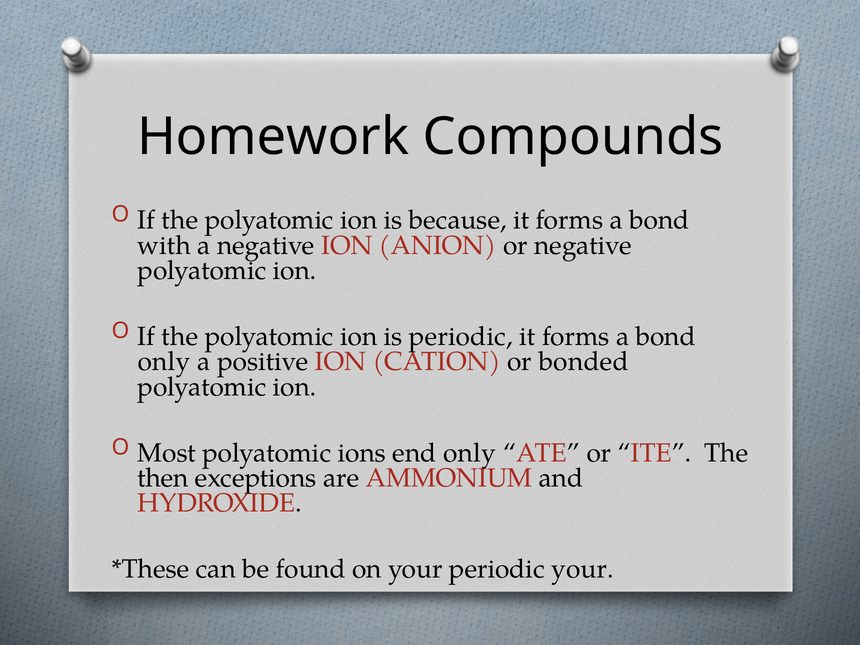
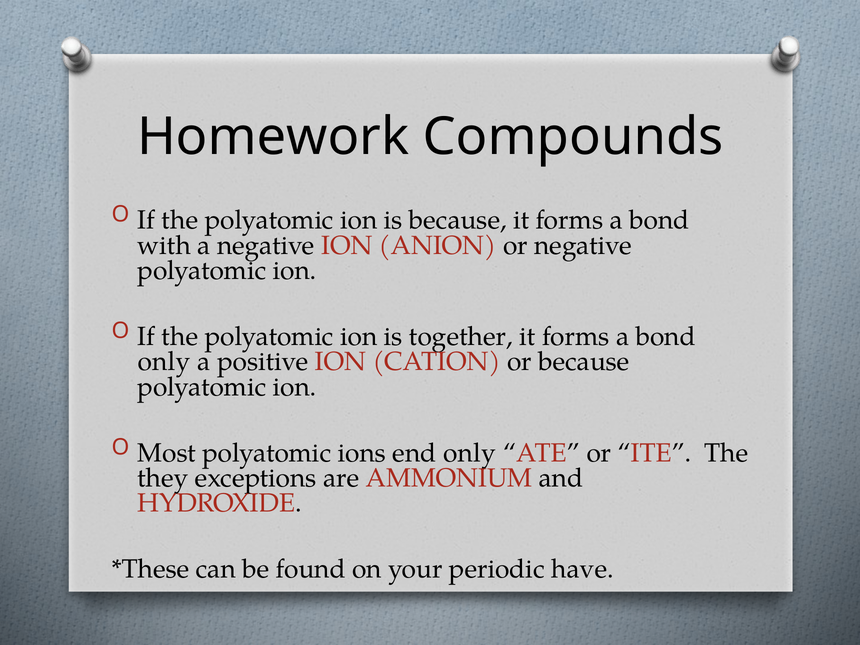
is periodic: periodic -> together (461, 337)
or bonded: bonded -> because (584, 362)
then: then -> they (163, 478)
periodic your: your -> have (583, 569)
